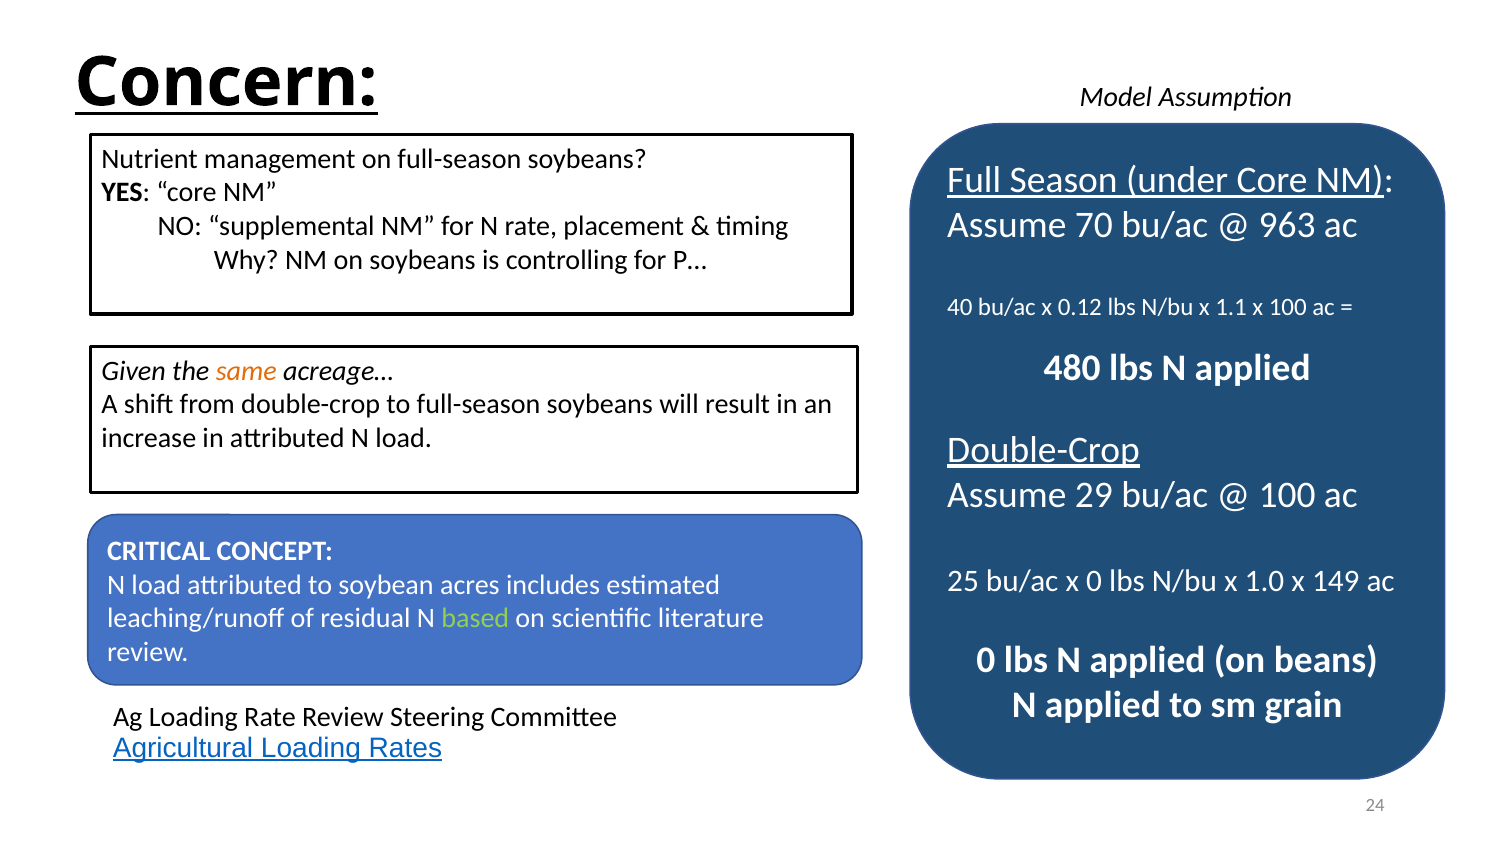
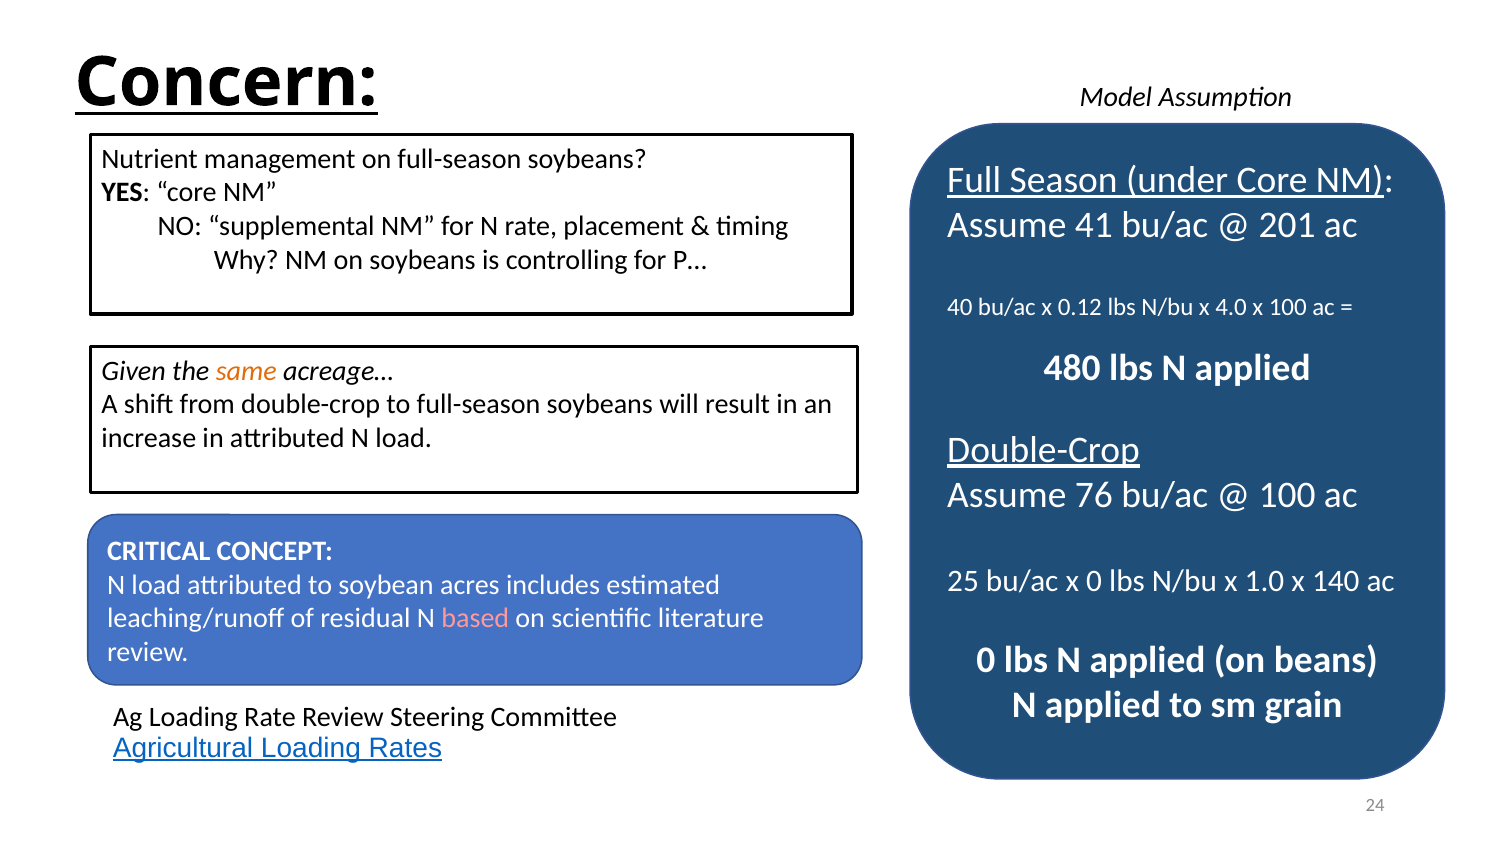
70: 70 -> 41 (1094, 225)
963: 963 -> 201 (1287, 225)
1.1: 1.1 -> 4.0 (1231, 307)
29: 29 -> 76 (1094, 495)
149: 149 -> 140 (1336, 581)
based colour: light green -> pink (475, 619)
